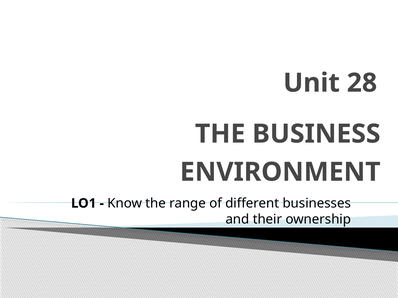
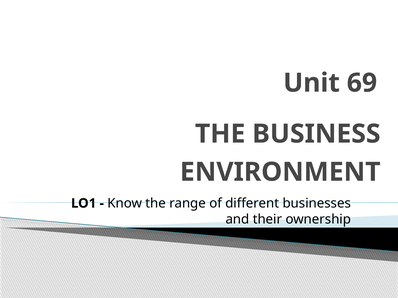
28: 28 -> 69 (362, 83)
